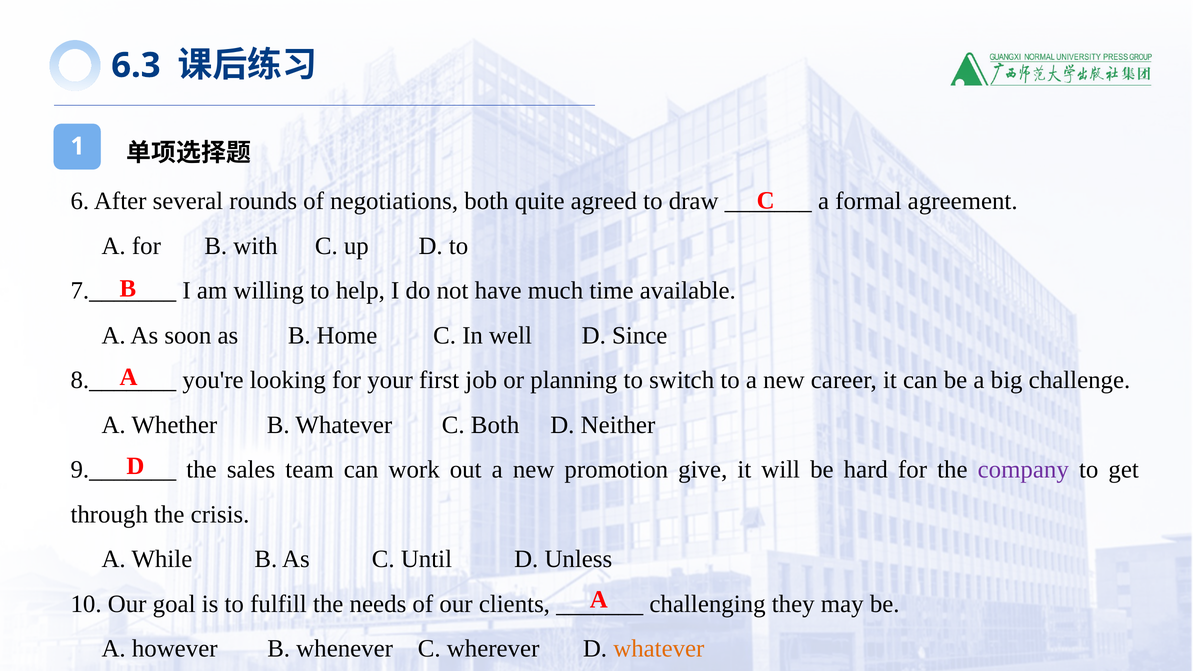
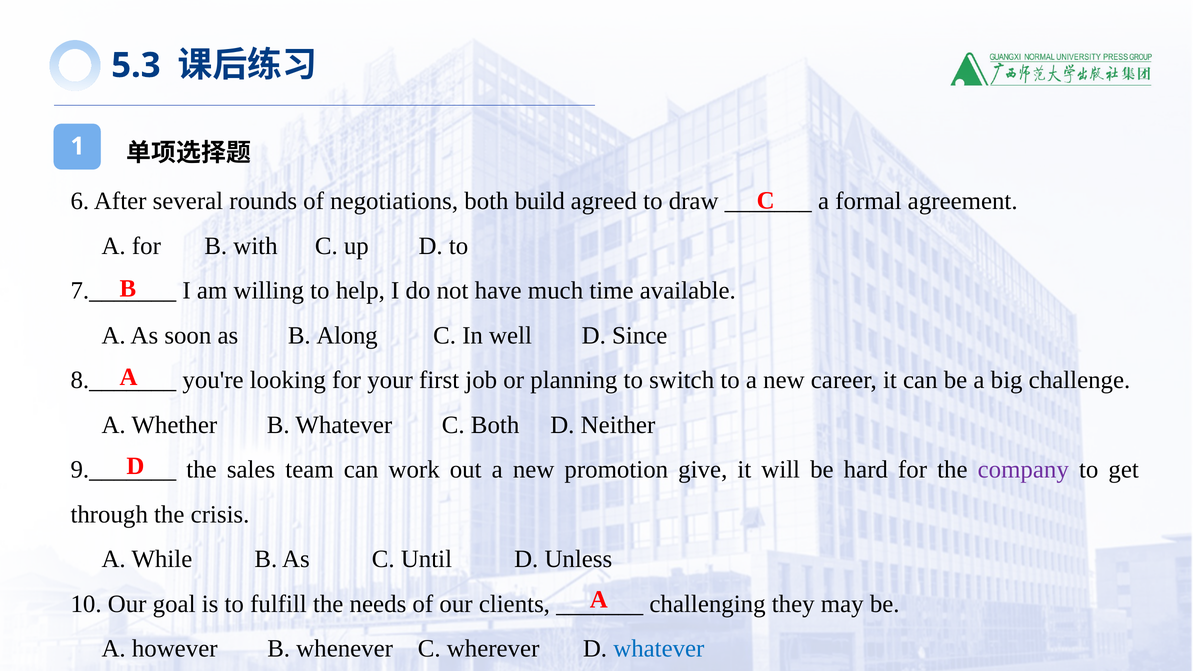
6.3: 6.3 -> 5.3 (136, 65)
quite: quite -> build (540, 201)
Home: Home -> Along (347, 335)
whatever colour: orange -> blue (659, 649)
